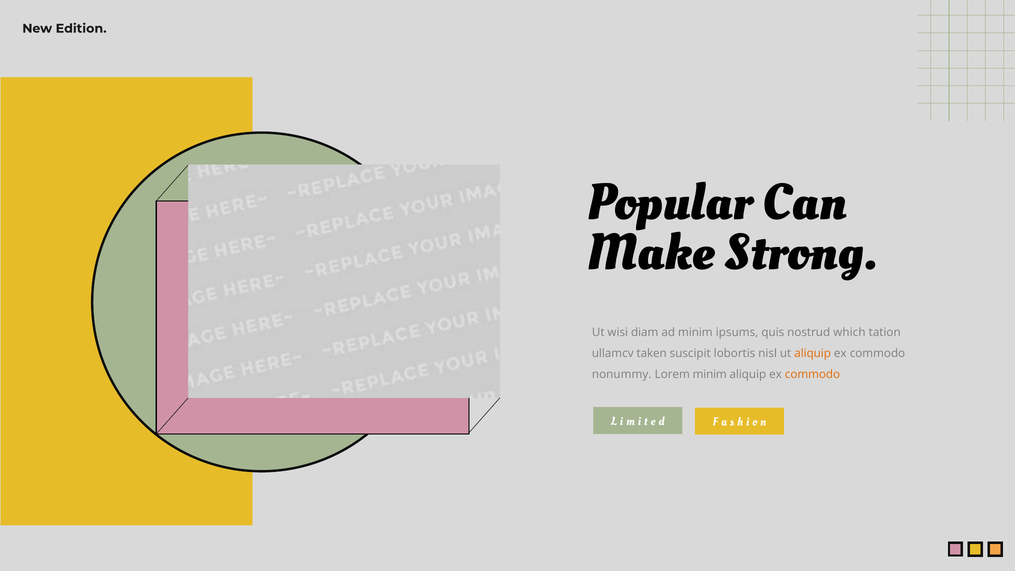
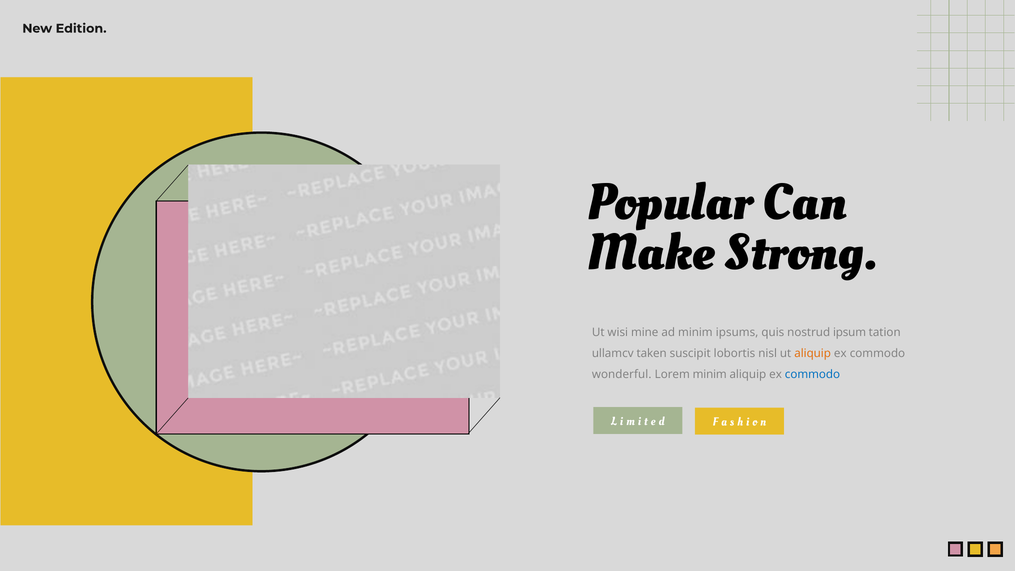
diam: diam -> mine (645, 332)
which: which -> ipsum (850, 332)
nonummy: nonummy -> wonderful (622, 374)
commodo colour: orange -> blue (812, 374)
